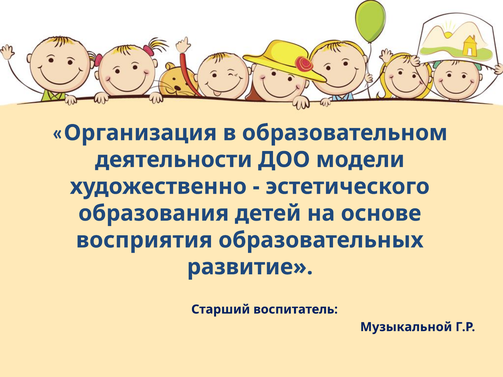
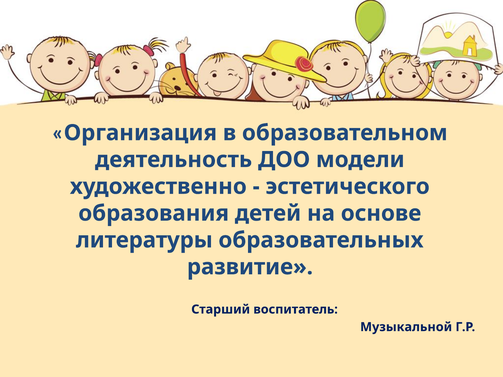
деятельности: деятельности -> деятельность (174, 160)
восприятия: восприятия -> литературы (144, 240)
